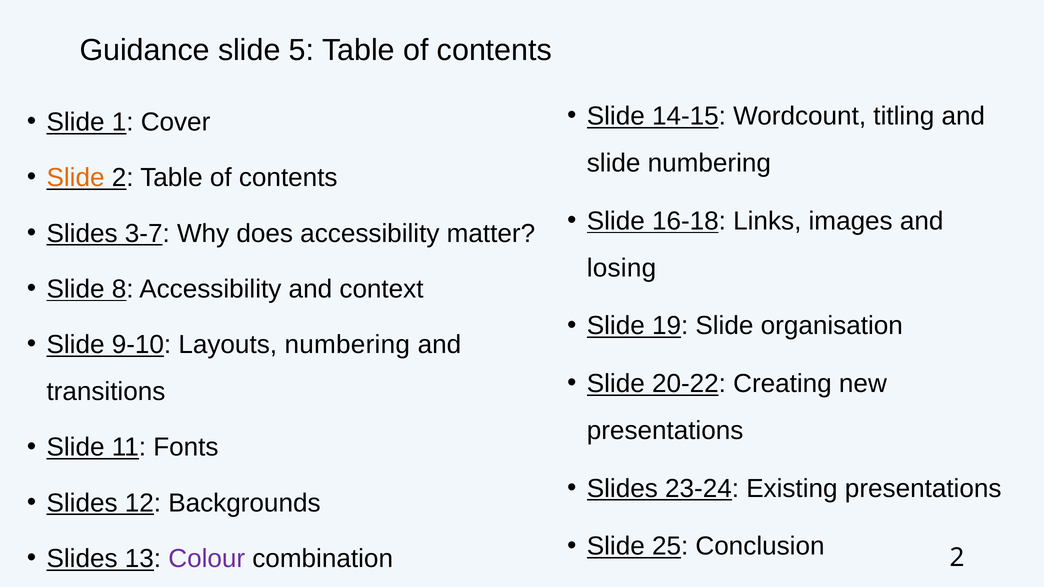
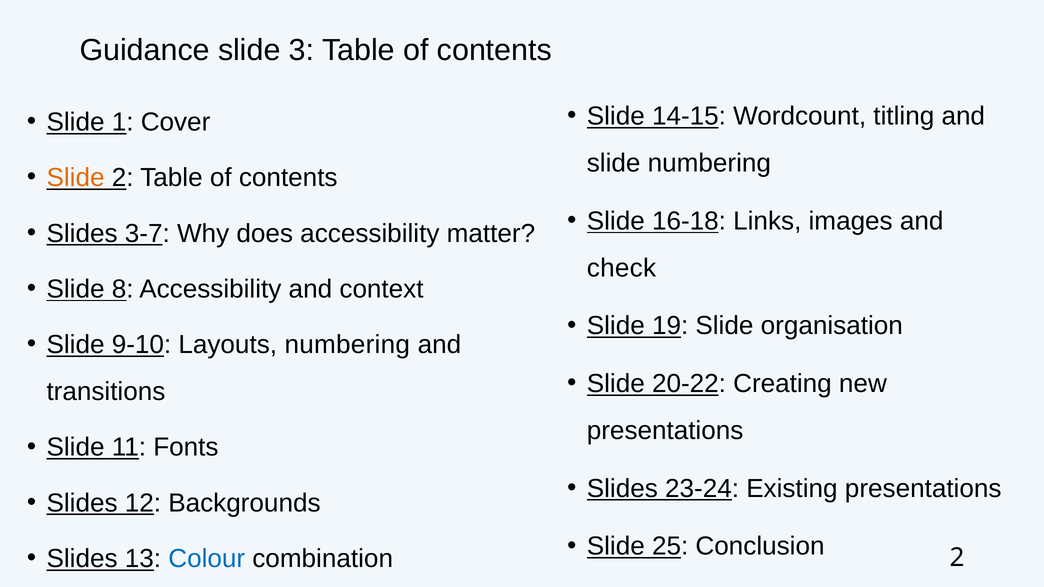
5: 5 -> 3 (302, 50)
losing: losing -> check (621, 268)
Colour colour: purple -> blue (207, 559)
